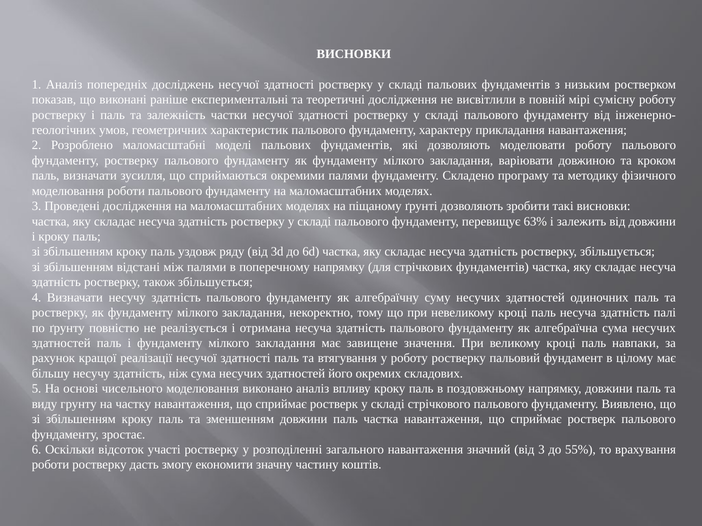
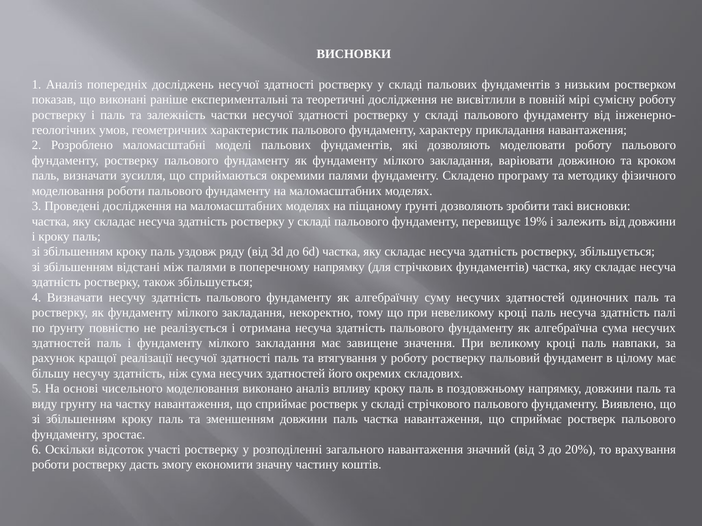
63%: 63% -> 19% (535, 222)
55%: 55% -> 20% (580, 450)
